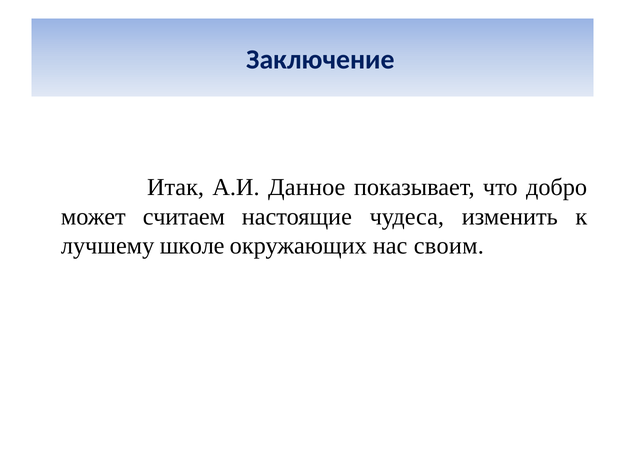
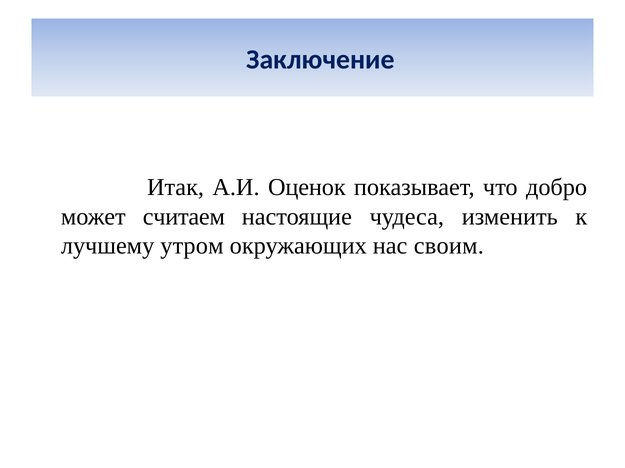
Данное: Данное -> Оценок (307, 188)
школе: школе -> утром (192, 246)
